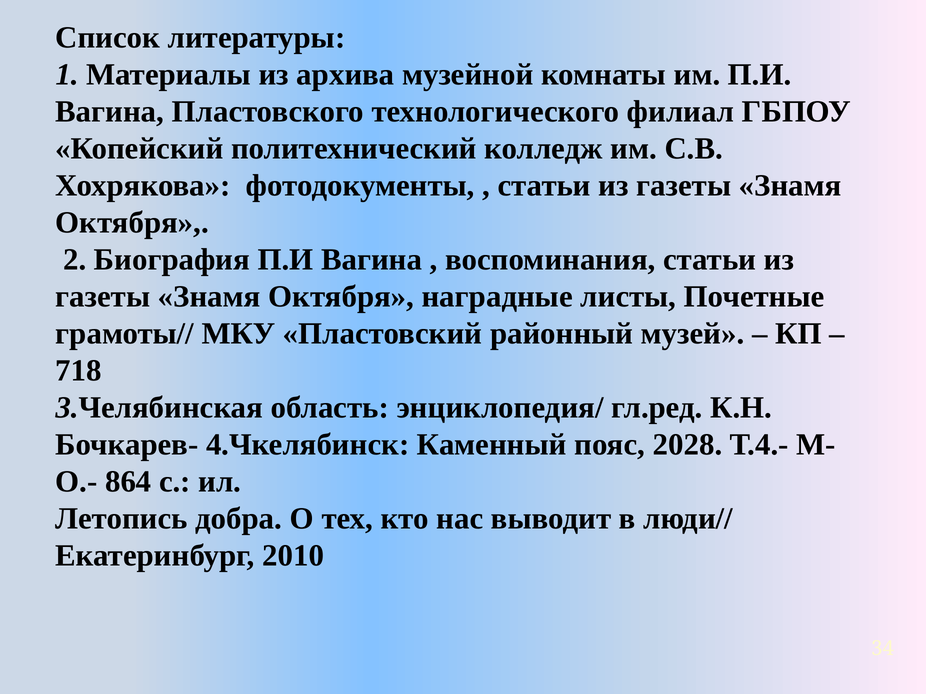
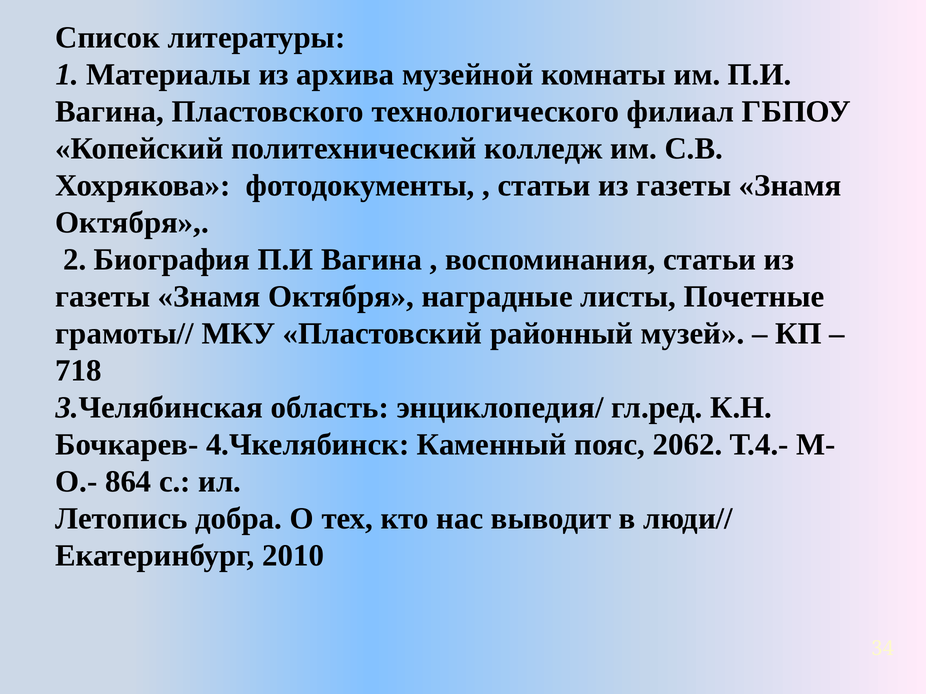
2028: 2028 -> 2062 (687, 445)
